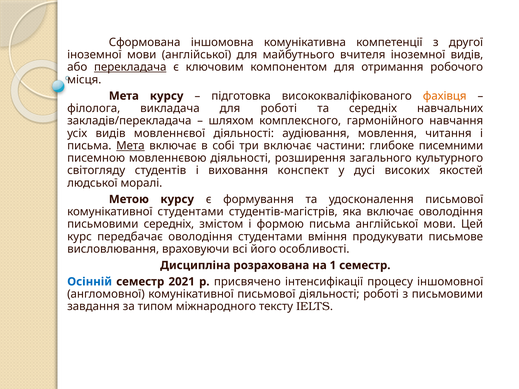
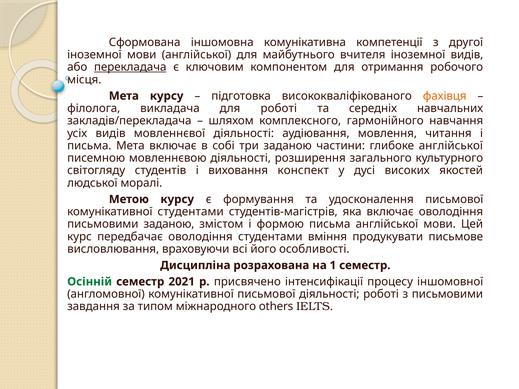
Мета underline: present -> none (130, 146)
три включає: включає -> заданою (288, 146)
глибоке писемними: писемними -> англійської (451, 146)
письмовими середніх: середніх -> заданою (169, 224)
Осінній colour: blue -> green (90, 282)
тексту: тексту -> others (276, 307)
